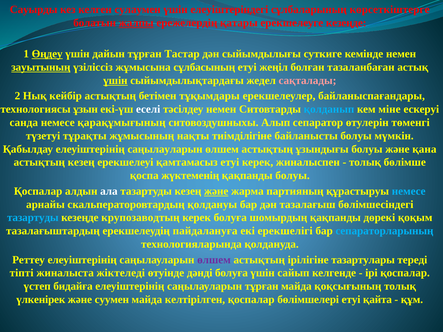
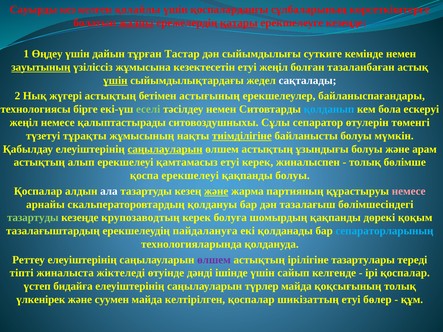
сулаумен: сулаумен -> қолайлы (138, 10)
елеуiштерiндегi: елеуiштерiндегi -> қоспаларданғы (229, 10)
қатары underline: none -> present (239, 23)
Өңдеу underline: present -> none (47, 54)
сұлбасының: сұлбасының -> кезектесетiн (204, 67)
сақталады colour: pink -> white (308, 80)
кейбiр: кейбiр -> жүгерi (66, 96)
тұқымдары: тұқымдары -> астығының (209, 96)
ұзын: ұзын -> бiрге (86, 109)
еселi colour: white -> light green (148, 109)
мiне: мiне -> бола (390, 109)
санда: санда -> жеңiл (24, 123)
қарақұмығының: қарақұмығының -> қалыптастырады (122, 123)
Алып: Алып -> Сұлы (276, 123)
тиiмдiлiгiне underline: none -> present (242, 136)
саңылауларын underline: none -> present (165, 149)
қана: қана -> арам (425, 149)
астықтың кезең: кезең -> алып (81, 162)
қоспа жүктеменiң: жүктеменiң -> ерекшелеуi (190, 176)
немесе colour: light blue -> pink (409, 191)
тазартуды colour: light blue -> light green (33, 218)
ерекшелiгi: ерекшелiгi -> қолданады (285, 231)
дәндi болуға: болуға -> iшiнде (231, 273)
саңылауларын тұрған: тұрған -> түрлер (262, 286)
бөлiмшелерi: бөлiмшелерi -> шикiзаттың (308, 300)
қайта: қайта -> бөлер (377, 300)
